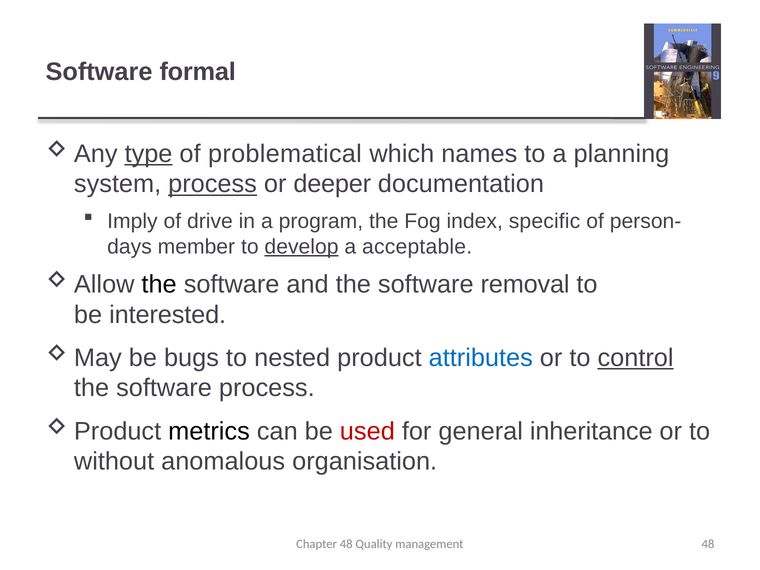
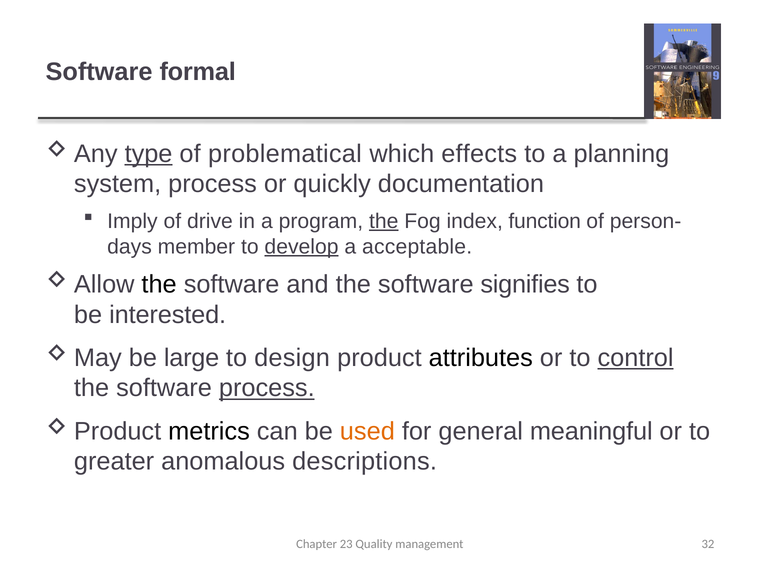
names: names -> effects (479, 154)
process underline: present -> none (213, 184)
deeper: deeper -> quickly (332, 184)
the underline: none -> present (384, 221)
specific: specific -> function (545, 221)
removal: removal -> signifies (525, 284)
bugs: bugs -> large (192, 358)
nested: nested -> design (292, 358)
attributes colour: blue -> black (481, 358)
process underline: none -> present (267, 388)
used colour: red -> orange (367, 431)
inheritance: inheritance -> meaningful (591, 431)
without: without -> greater (114, 462)
organisation: organisation -> descriptions (365, 462)
Chapter 48: 48 -> 23 (346, 544)
management 48: 48 -> 32 (708, 544)
